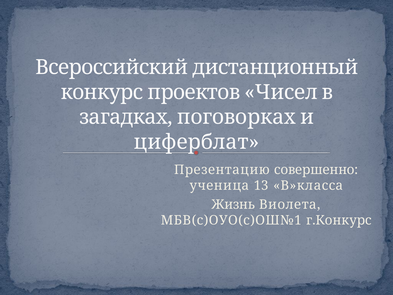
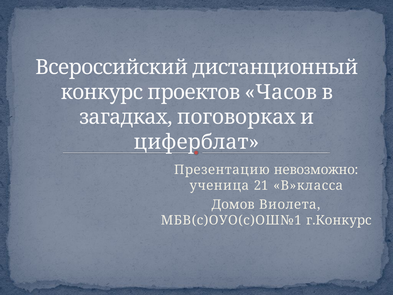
Чисел: Чисел -> Часов (281, 92)
совершенно: совершенно -> невозможно (316, 170)
13: 13 -> 21 (261, 185)
Жизнь: Жизнь -> Домов (233, 204)
